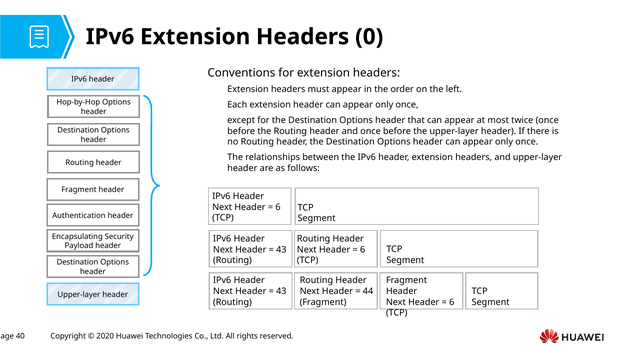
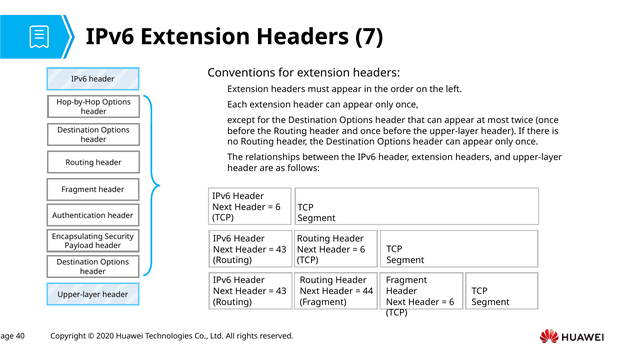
0: 0 -> 7 (369, 37)
